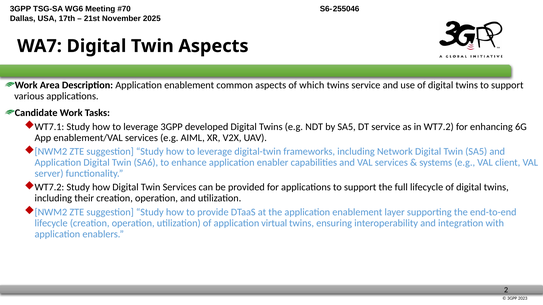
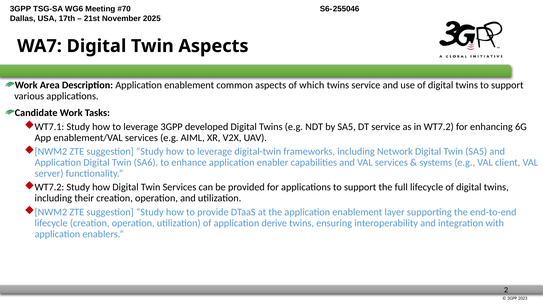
virtual: virtual -> derive (274, 223)
